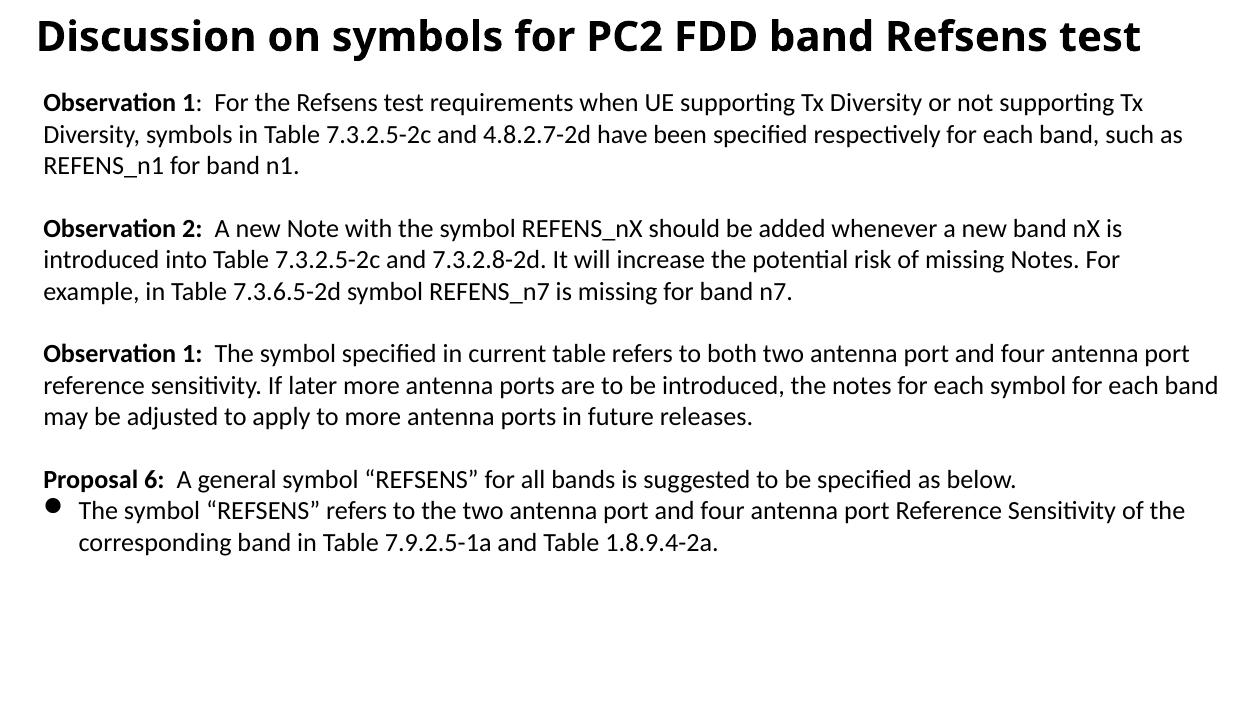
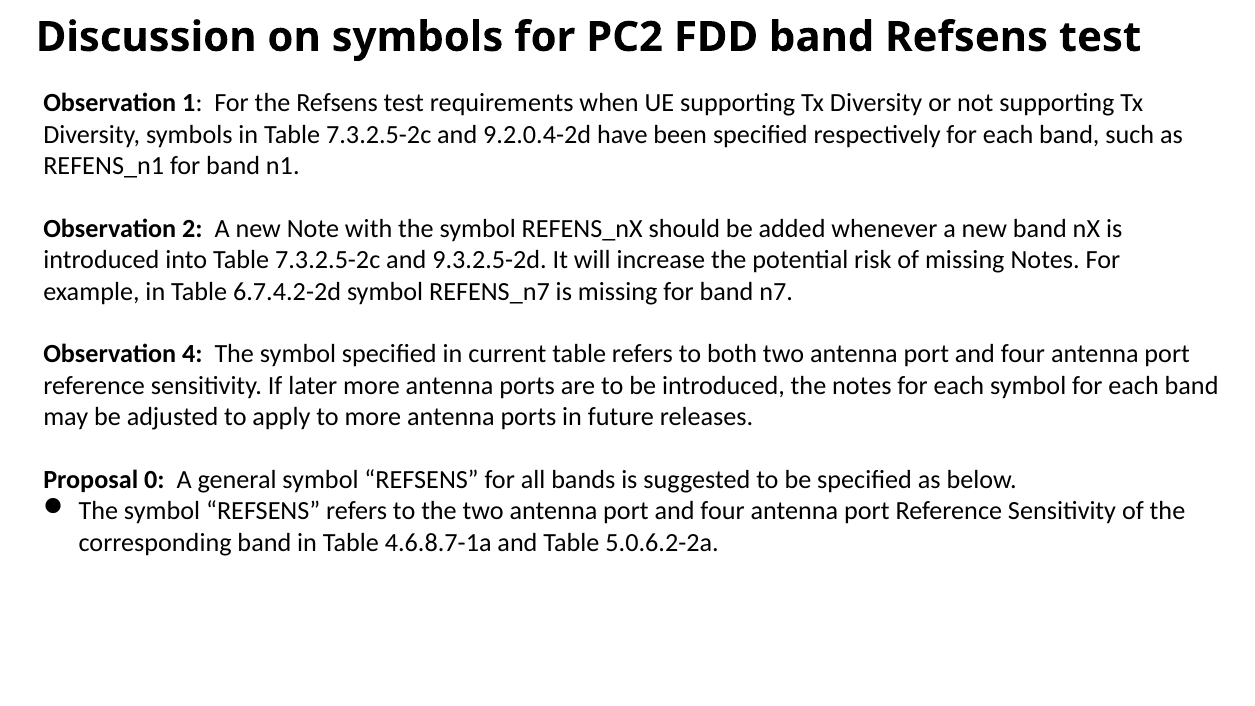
4.8.2.7-2d: 4.8.2.7-2d -> 9.2.0.4-2d (537, 135)
7.3.2.8-2d: 7.3.2.8-2d -> 9.3.2.5-2d (490, 260)
7.3.6.5-2d: 7.3.6.5-2d -> 6.7.4.2-2d (287, 292)
1: 1 -> 4 (192, 354)
6: 6 -> 0 (154, 480)
7.9.2.5-1a: 7.9.2.5-1a -> 4.6.8.7-1a (438, 543)
1.8.9.4-2a: 1.8.9.4-2a -> 5.0.6.2-2a (662, 543)
